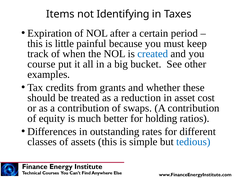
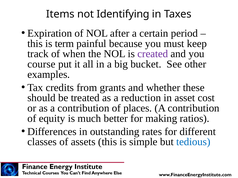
little: little -> term (64, 44)
created colour: blue -> purple (153, 54)
swaps: swaps -> places (138, 108)
holding: holding -> making (161, 119)
